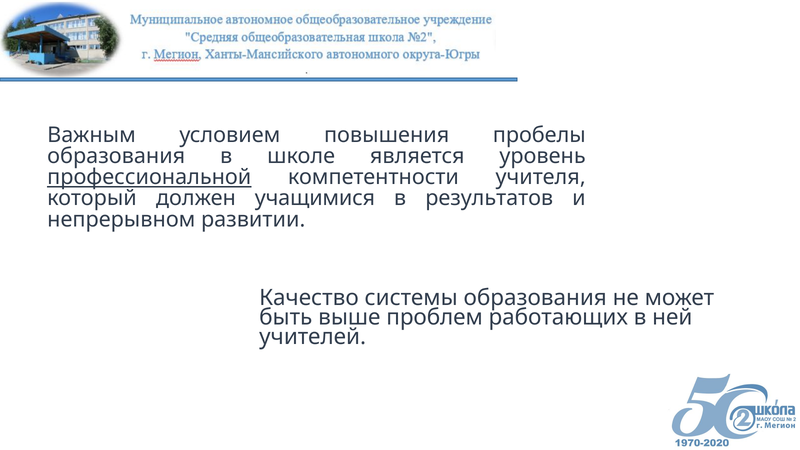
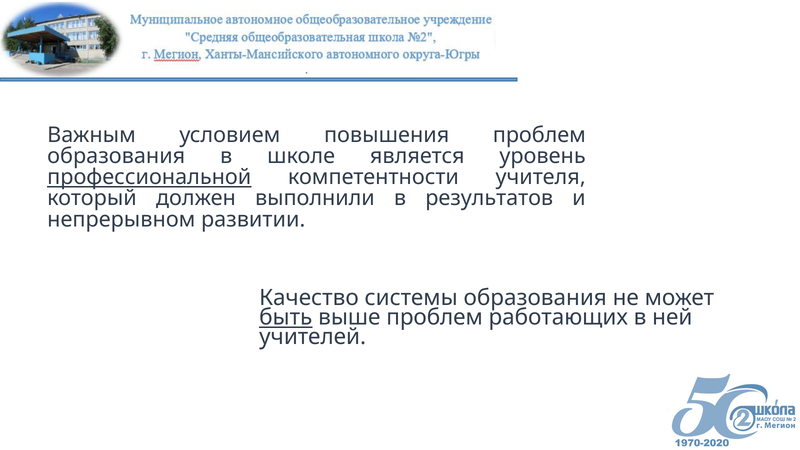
повышения пробелы: пробелы -> проблем (539, 135)
учащимися: учащимися -> выполнили (315, 198)
быть underline: none -> present (286, 317)
